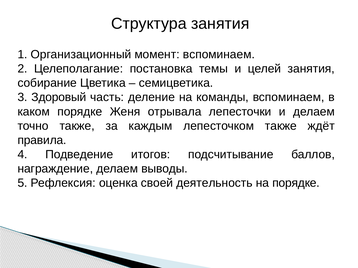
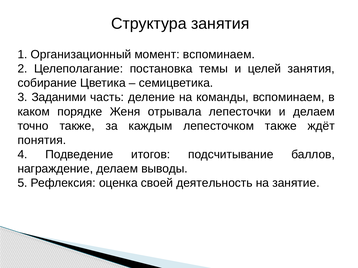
Здоровый: Здоровый -> Заданими (59, 97)
правила: правила -> понятия (42, 140)
на порядке: порядке -> занятие (296, 183)
